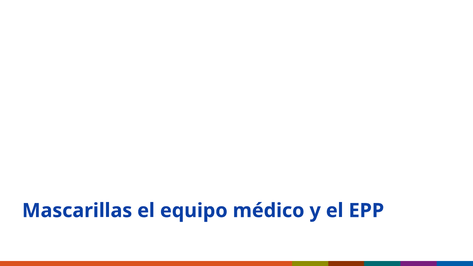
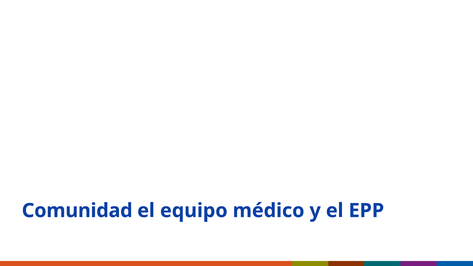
Mascarillas: Mascarillas -> Comunidad (77, 211)
